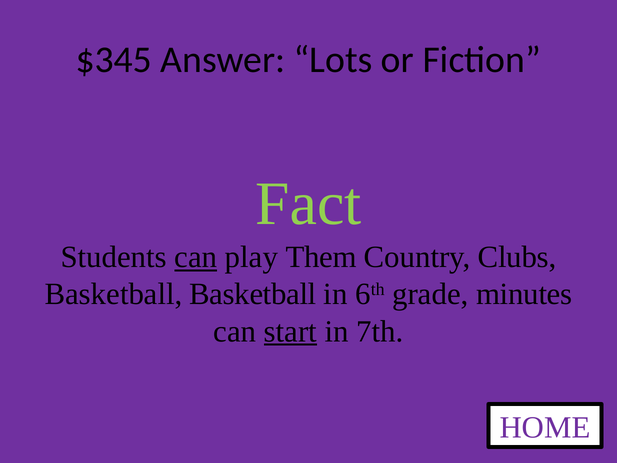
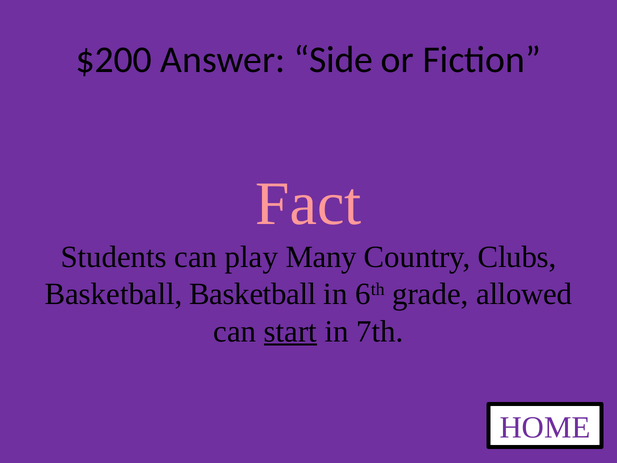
$345: $345 -> $200 (114, 60)
Lots: Lots -> Side (333, 60)
Fact colour: light green -> pink (308, 204)
can underline: present -> none (196, 257)
Them: Them -> Many (321, 257)
minutes: minutes -> allowed (524, 294)
